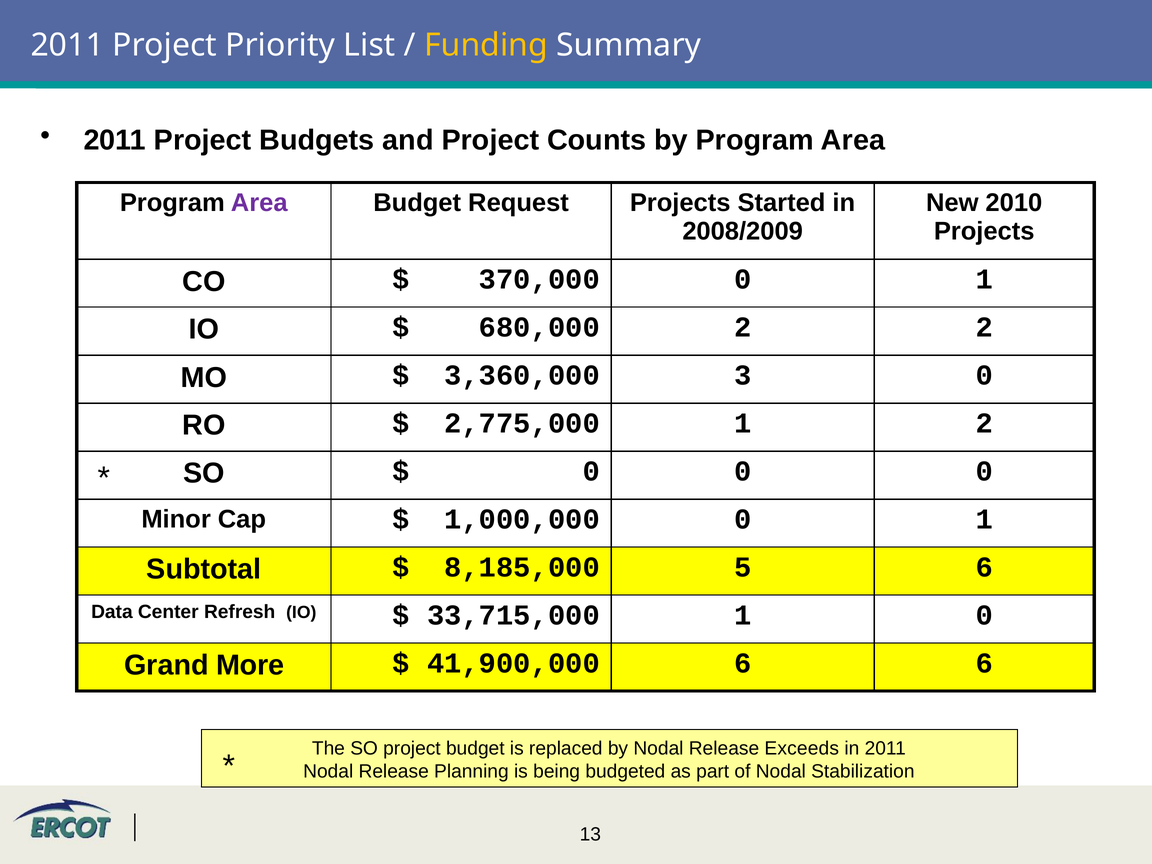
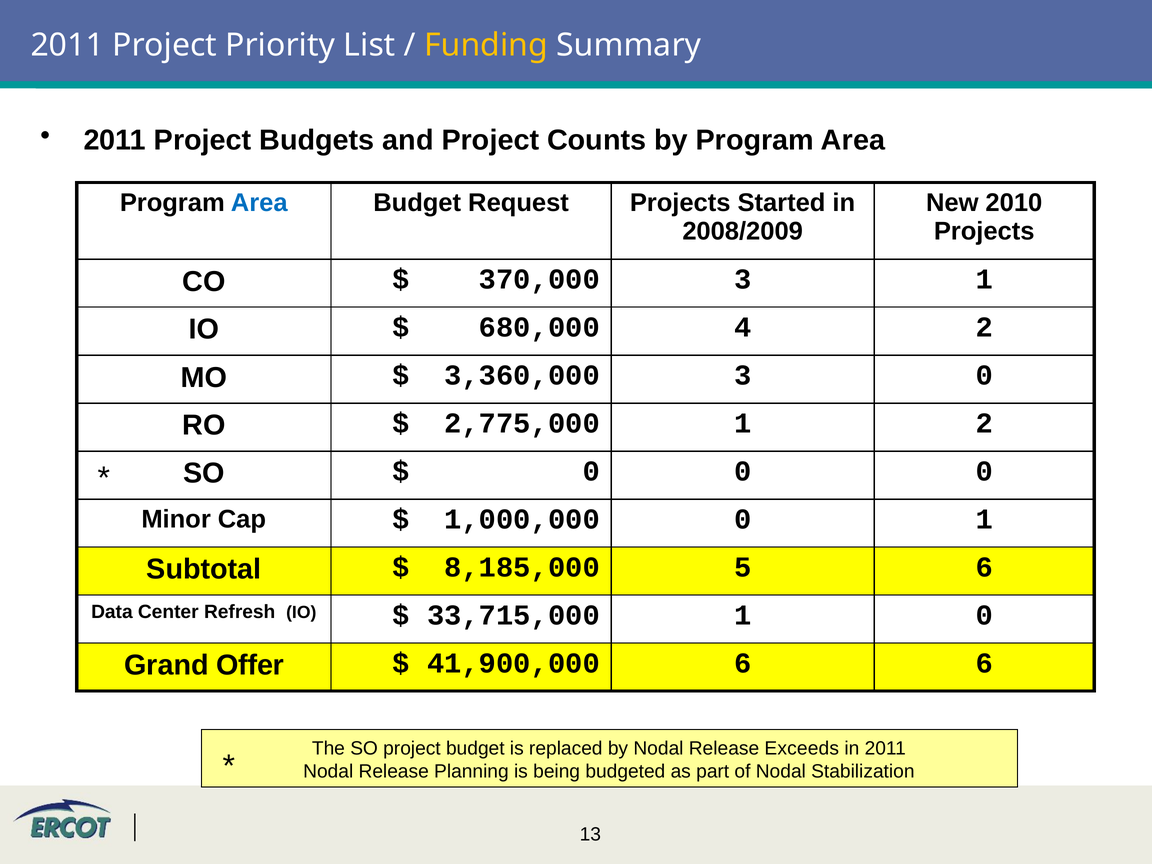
Area colour: purple -> blue (259, 203)
370,000 0: 0 -> 3 (743, 279)
680,000 2: 2 -> 4 (743, 327)
More: More -> Offer (250, 665)
